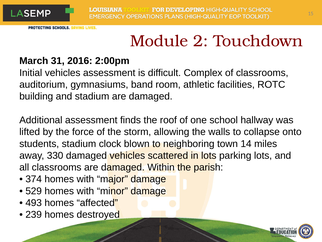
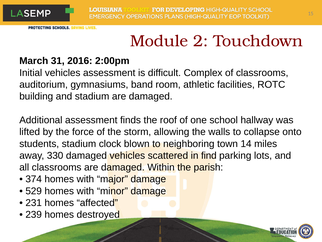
in lots: lots -> find (209, 155)
493: 493 -> 231 (34, 202)
